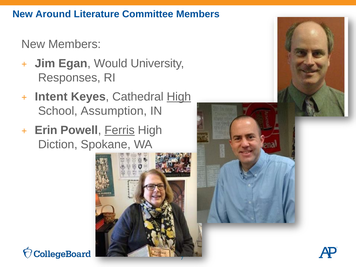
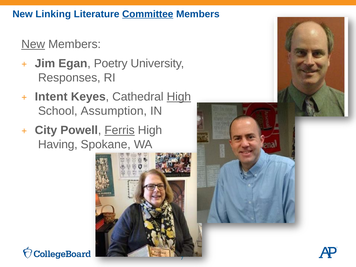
Around: Around -> Linking (53, 14)
Committee underline: none -> present (148, 14)
New underline: none -> present (33, 44)
Would: Would -> Poetry (111, 63)
Erin: Erin -> City (46, 130)
Diction: Diction -> Having (58, 144)
